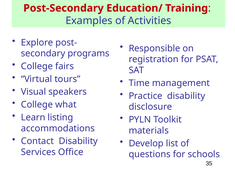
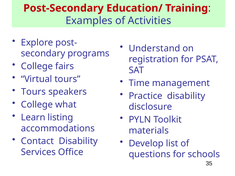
Responsible: Responsible -> Understand (154, 48)
Visual: Visual -> Tours (33, 92)
